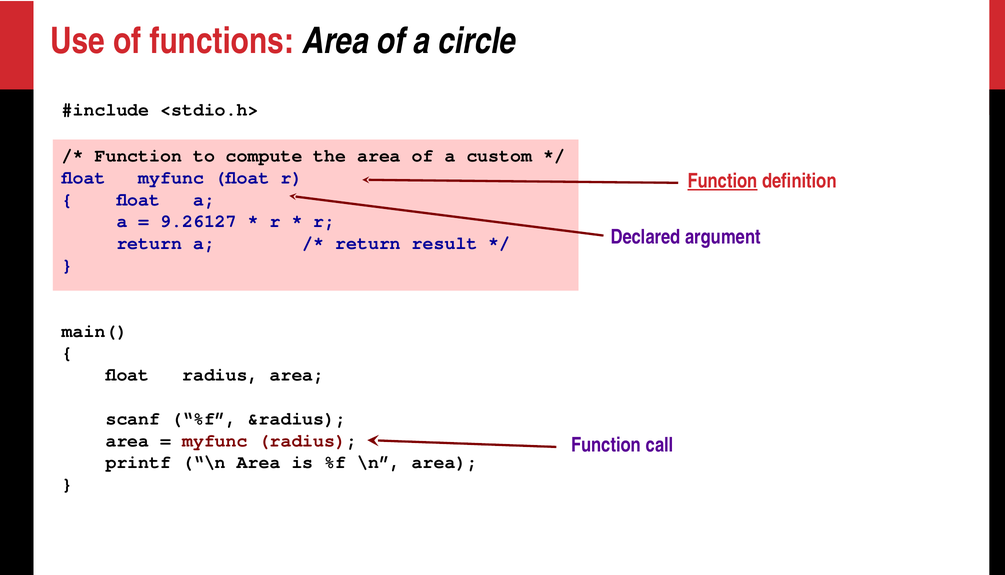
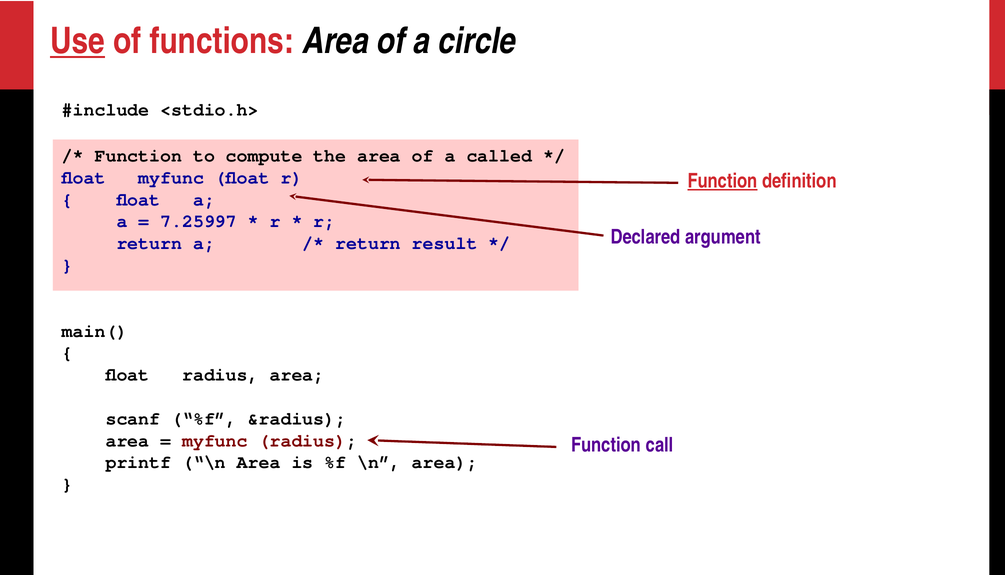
Use underline: none -> present (77, 41)
custom: custom -> called (499, 156)
9.26127: 9.26127 -> 7.25997 (199, 221)
